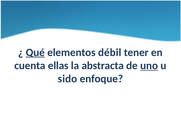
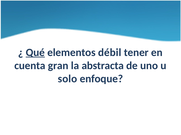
ellas: ellas -> gran (58, 66)
uno underline: present -> none (149, 66)
sido: sido -> solo (68, 79)
